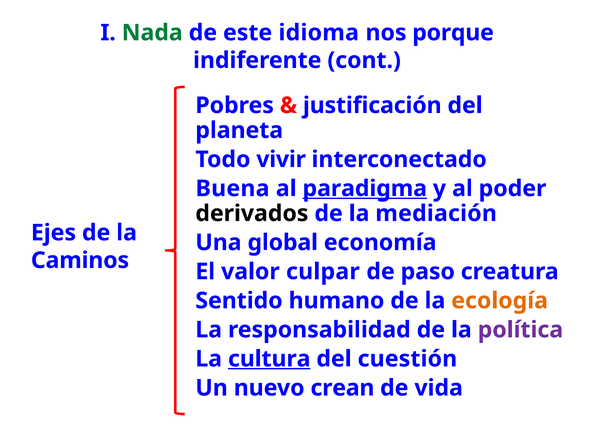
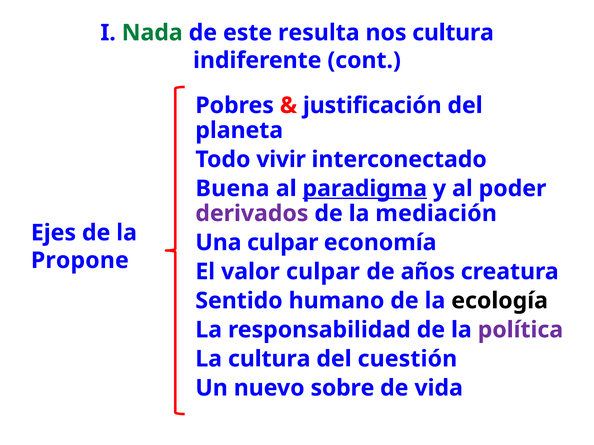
idioma: idioma -> resulta (319, 33)
nos porque: porque -> cultura (453, 33)
derivados colour: black -> purple (252, 214)
Una global: global -> culpar (283, 243)
Caminos: Caminos -> Propone (80, 261)
paso: paso -> años (428, 272)
ecología colour: orange -> black (500, 301)
cultura underline: present -> none (269, 359)
crean: crean -> sobre (342, 388)
